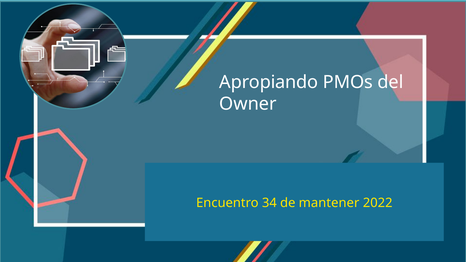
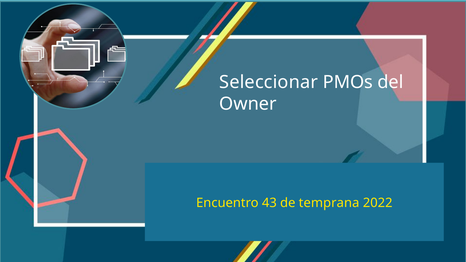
Apropiando: Apropiando -> Seleccionar (269, 82)
34: 34 -> 43 (269, 203)
mantener: mantener -> temprana (329, 203)
